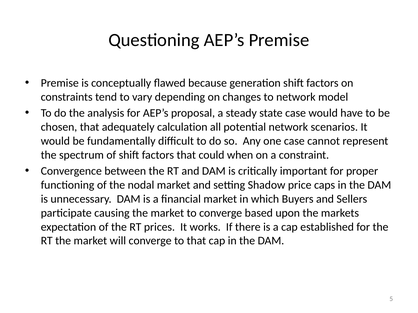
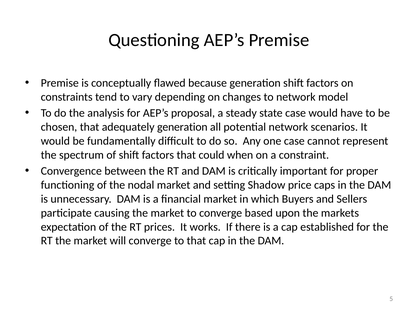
adequately calculation: calculation -> generation (182, 127)
